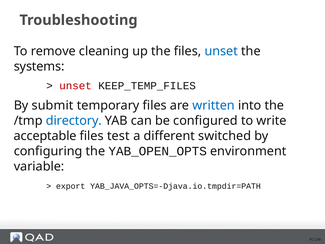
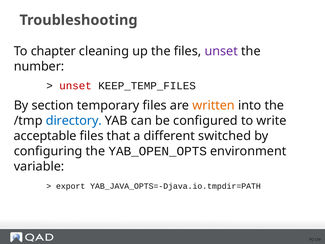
remove: remove -> chapter (53, 51)
unset colour: blue -> purple (221, 51)
systems: systems -> number (39, 66)
submit: submit -> section (53, 105)
written colour: blue -> orange (214, 105)
test: test -> that (119, 136)
